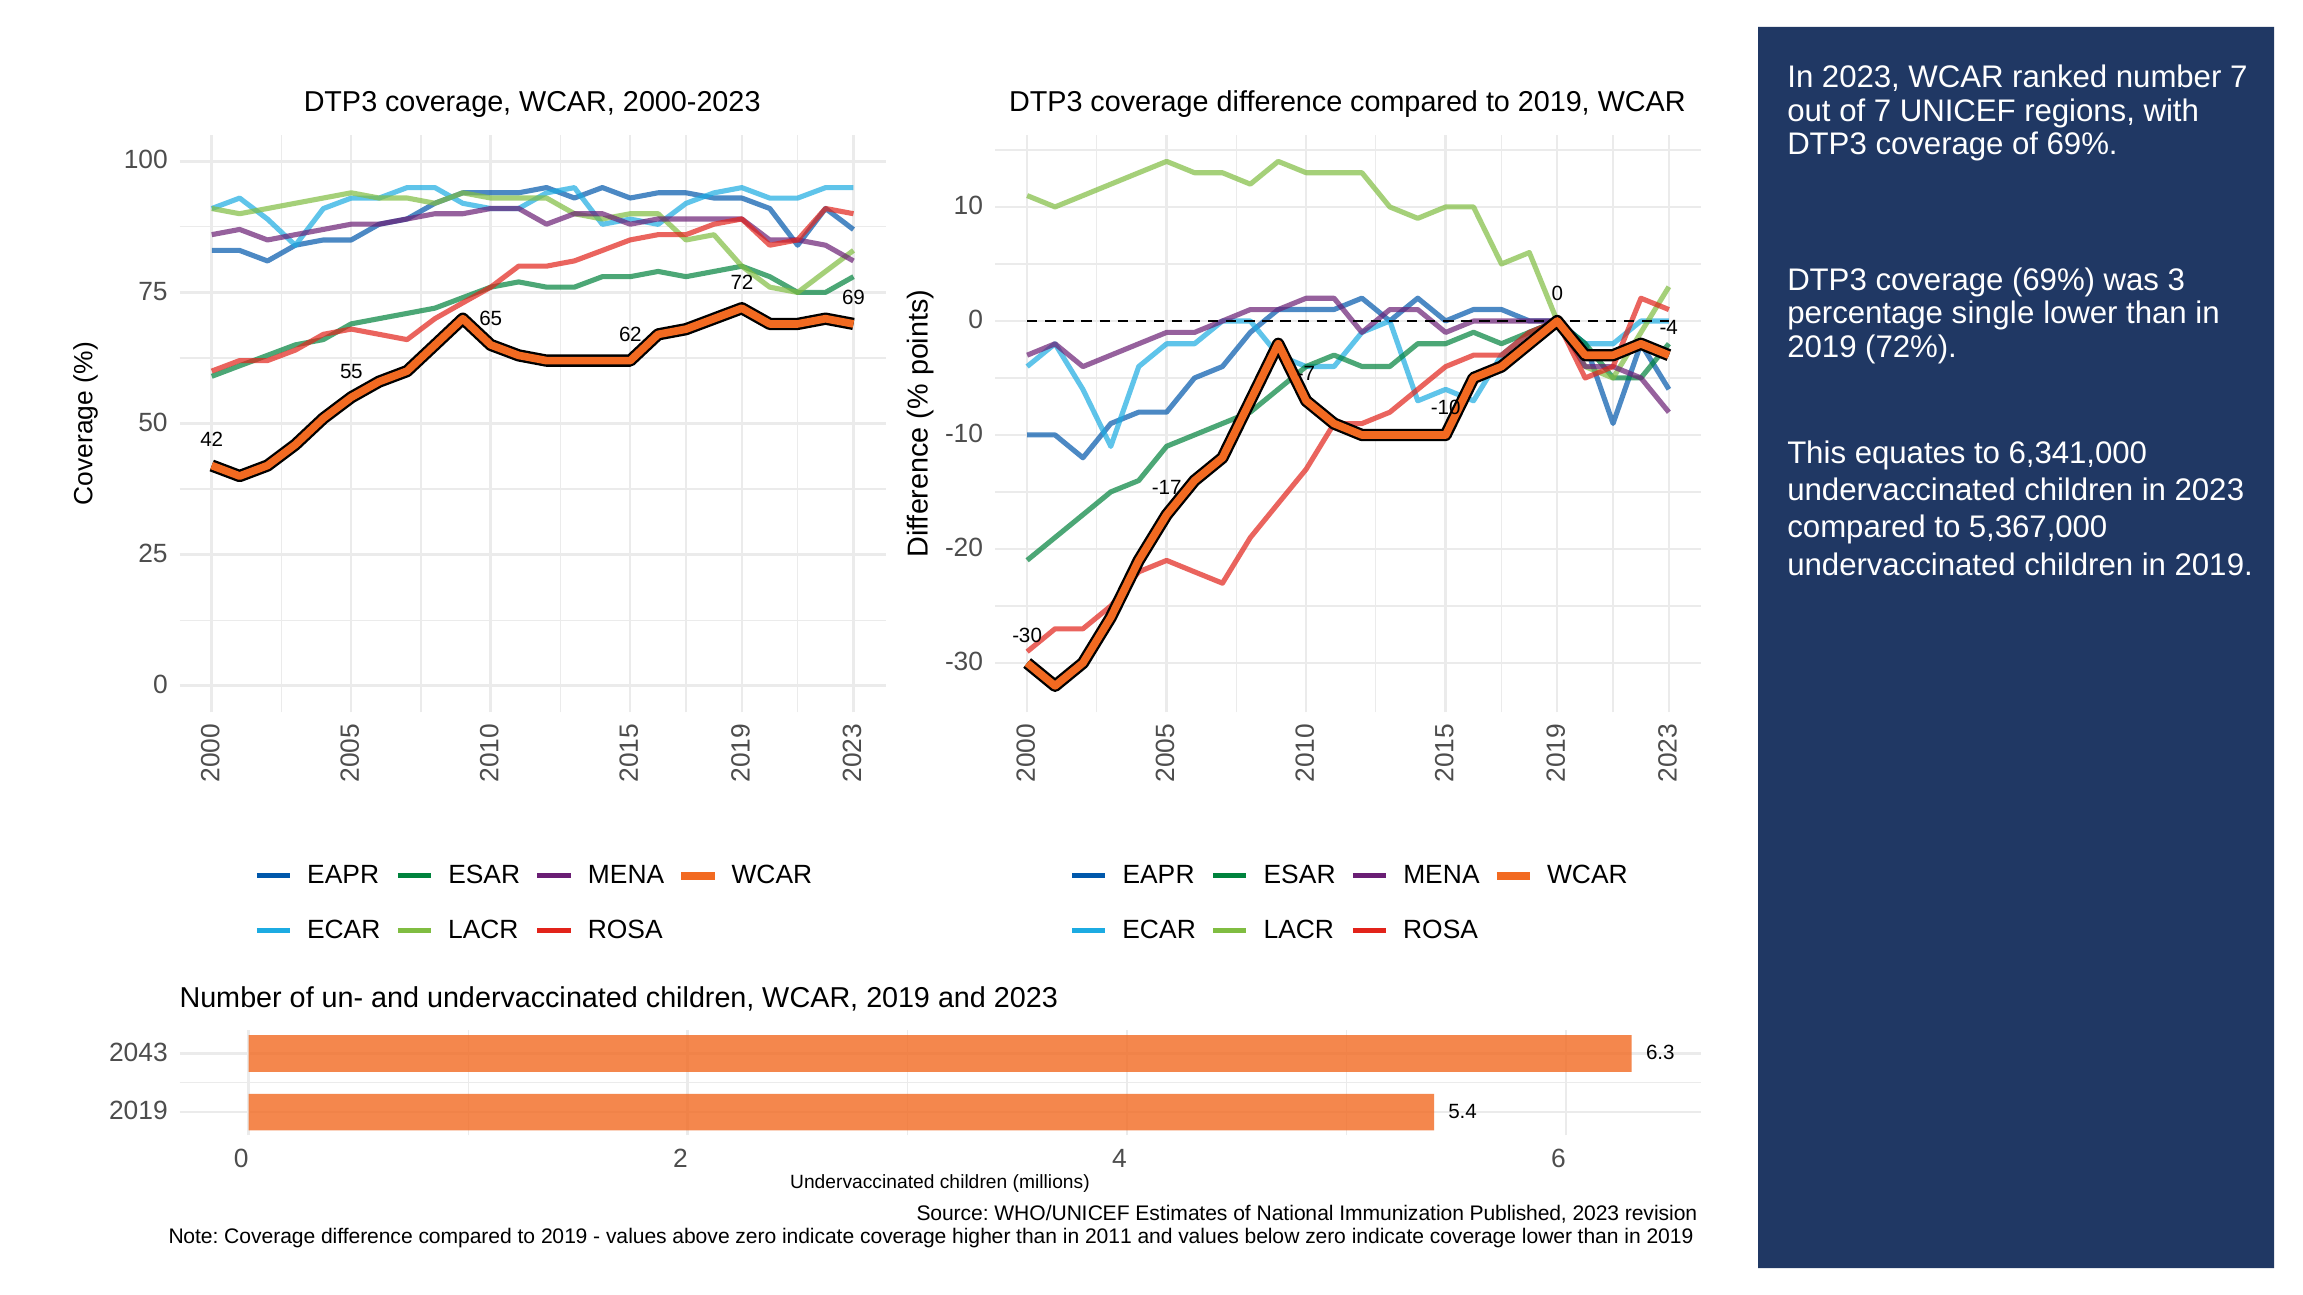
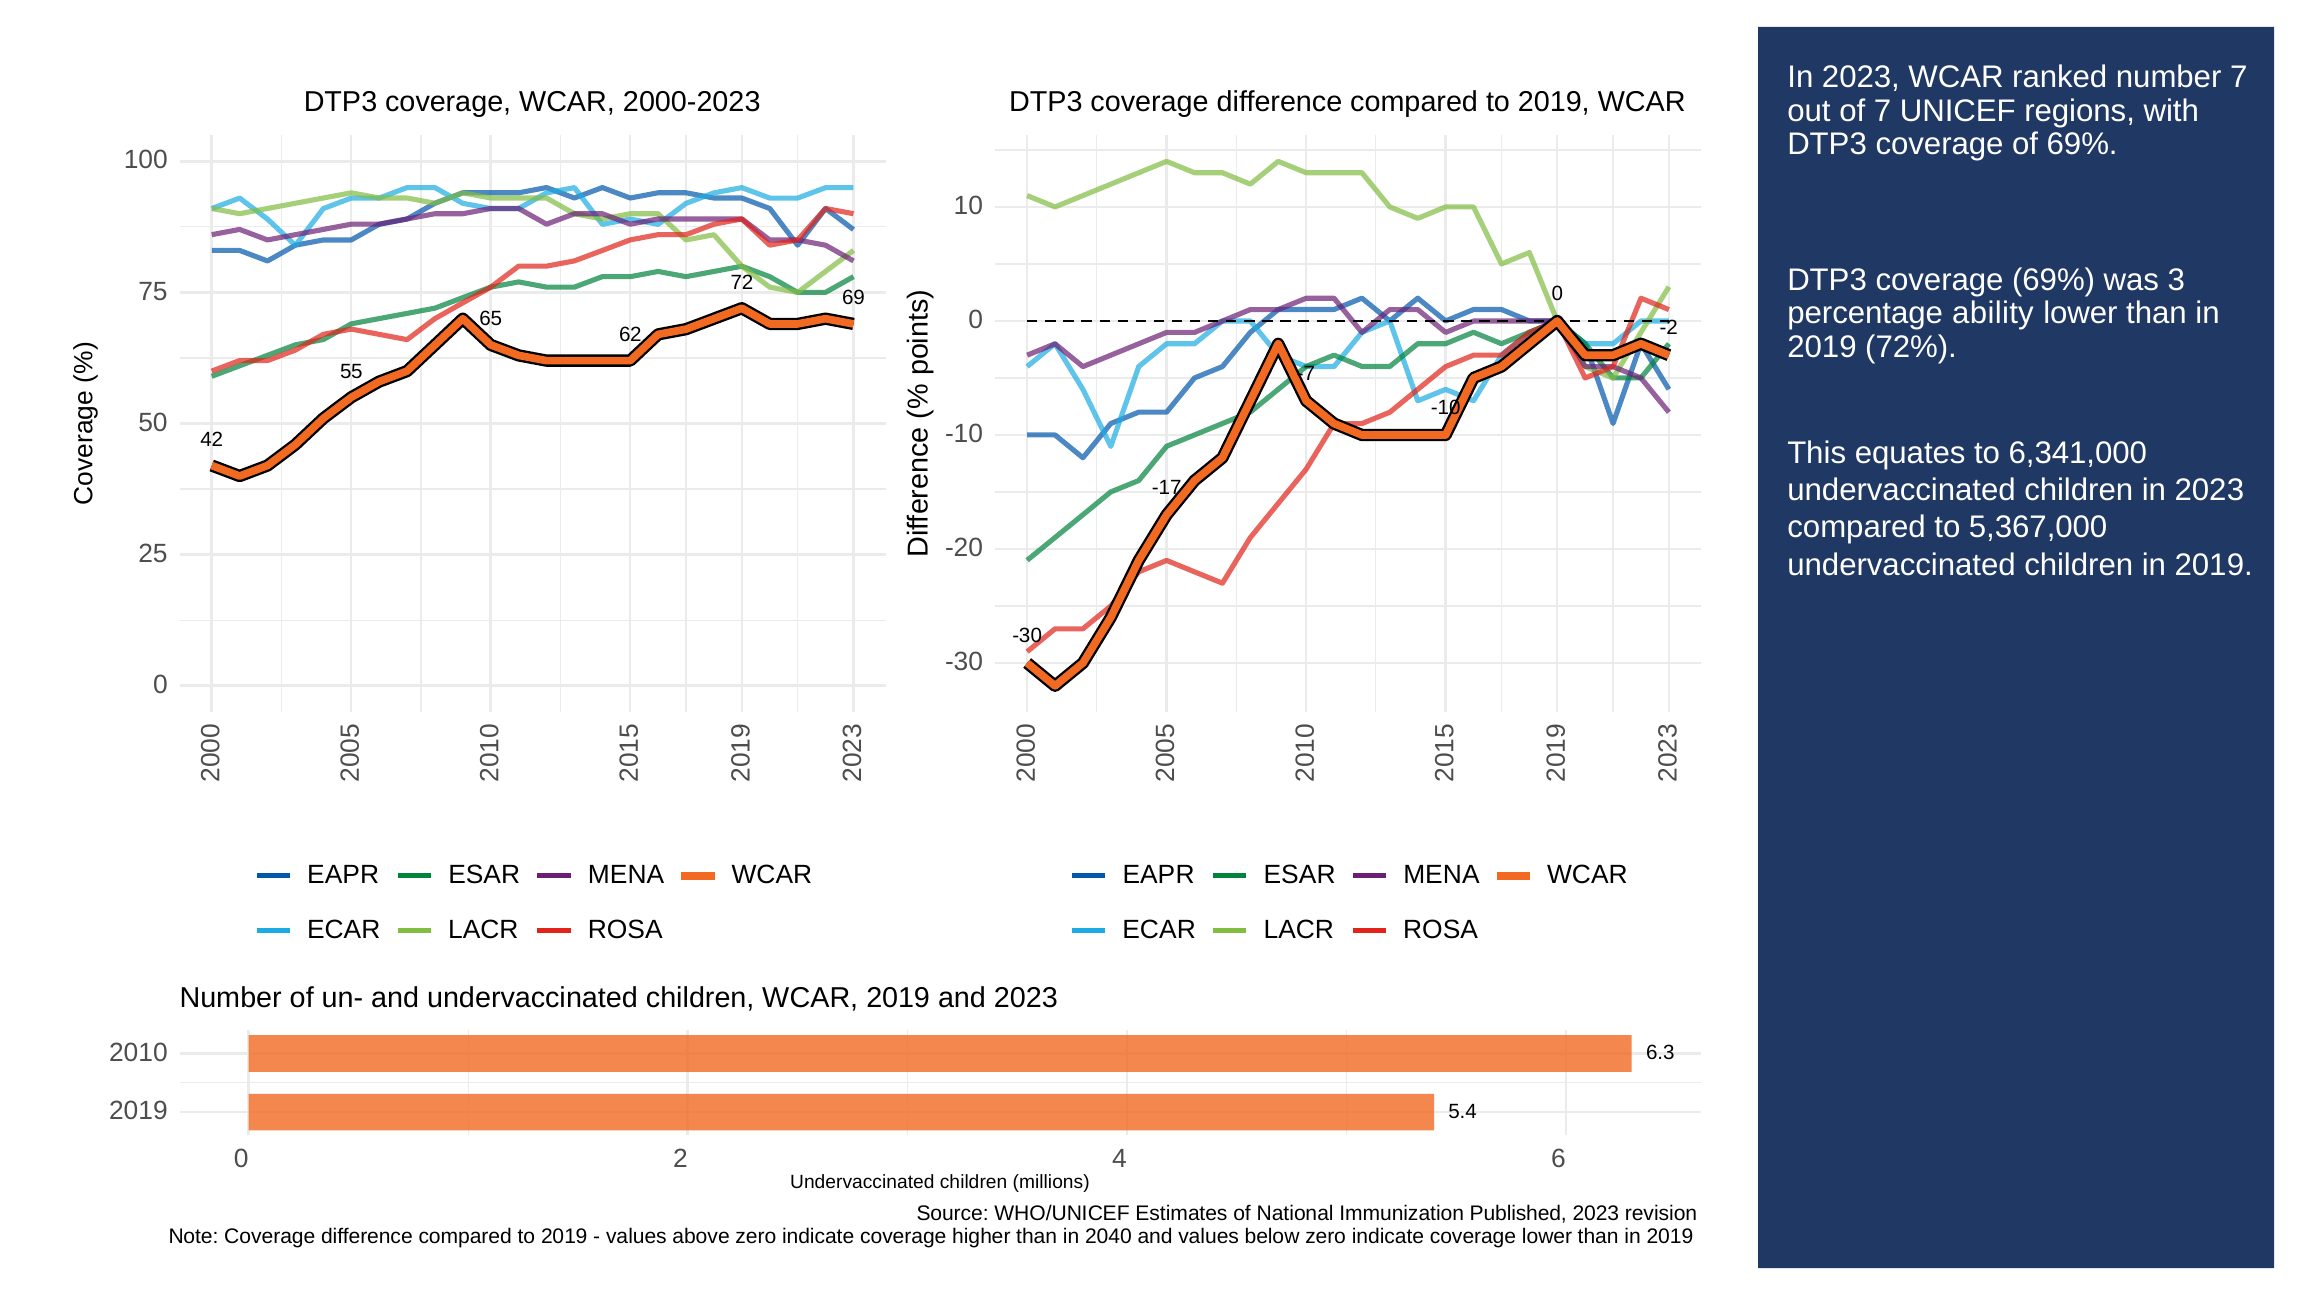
single: single -> ability (1993, 314)
-4: -4 -> -2 (1669, 328)
2043: 2043 -> 2010 (138, 1053)
2011: 2011 -> 2040 (1108, 1237)
